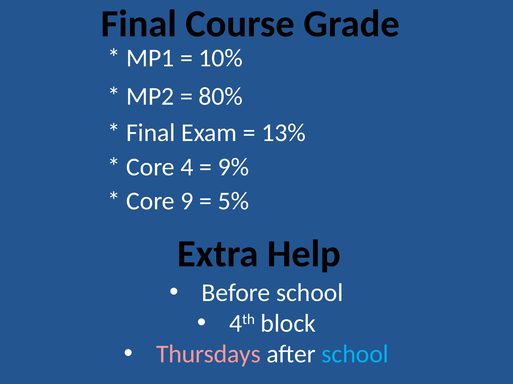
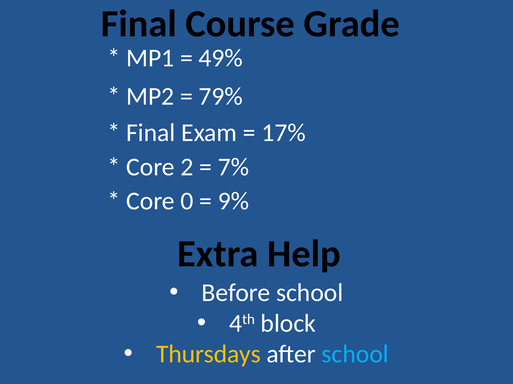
10%: 10% -> 49% (221, 58)
80%: 80% -> 79% (221, 97)
13%: 13% -> 17% (284, 133)
4: 4 -> 2 (187, 167)
9%: 9% -> 7% (233, 167)
9: 9 -> 0 (187, 201)
5%: 5% -> 9% (233, 201)
Thursdays colour: pink -> yellow (208, 355)
